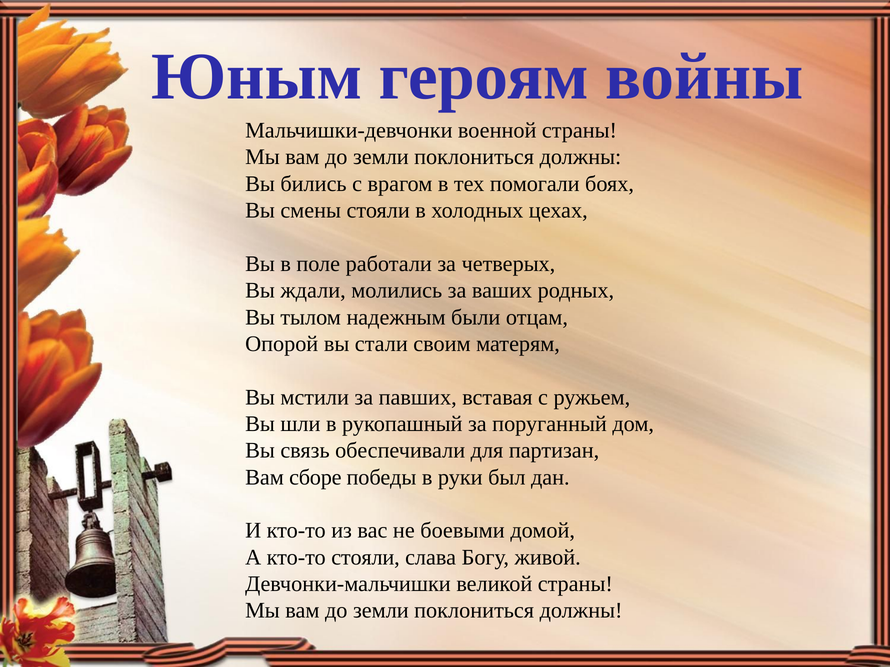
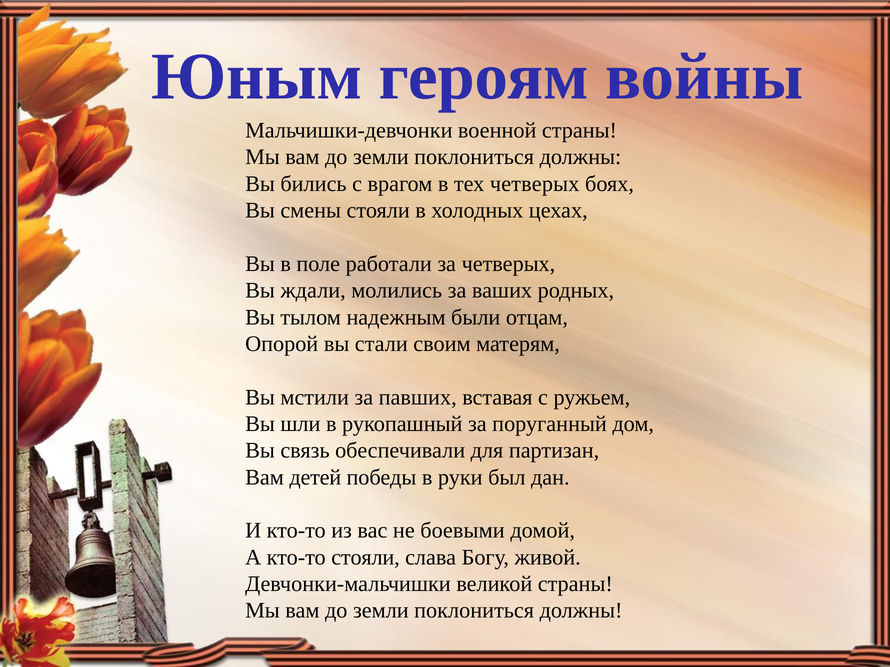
тех помогали: помогали -> четверых (535, 184)
сборе: сборе -> детей (315, 478)
